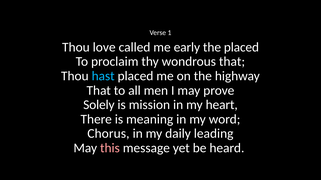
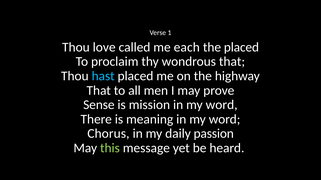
early: early -> each (187, 47)
Solely: Solely -> Sense (99, 105)
mission in my heart: heart -> word (222, 105)
leading: leading -> passion (214, 134)
this colour: pink -> light green (110, 148)
